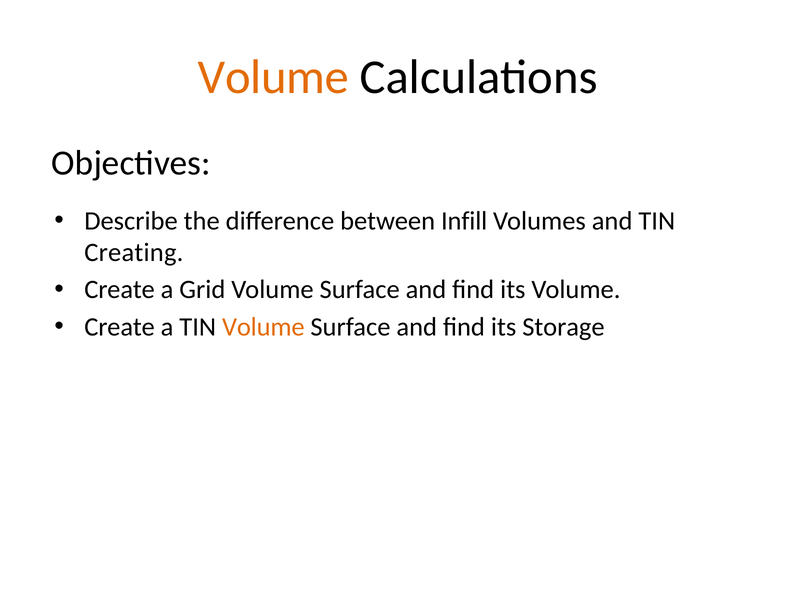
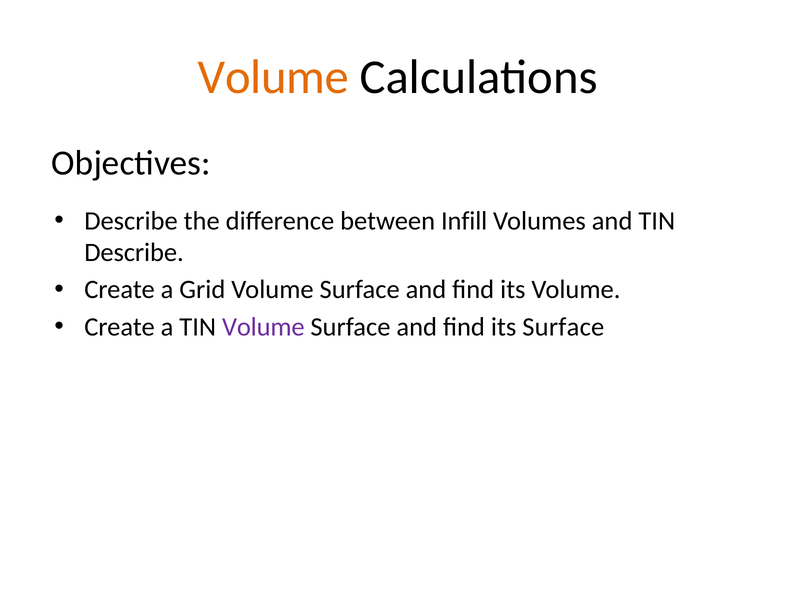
Creating: Creating -> Describe (134, 253)
Volume colour: orange -> purple (263, 327)
its Storage: Storage -> Surface (563, 327)
